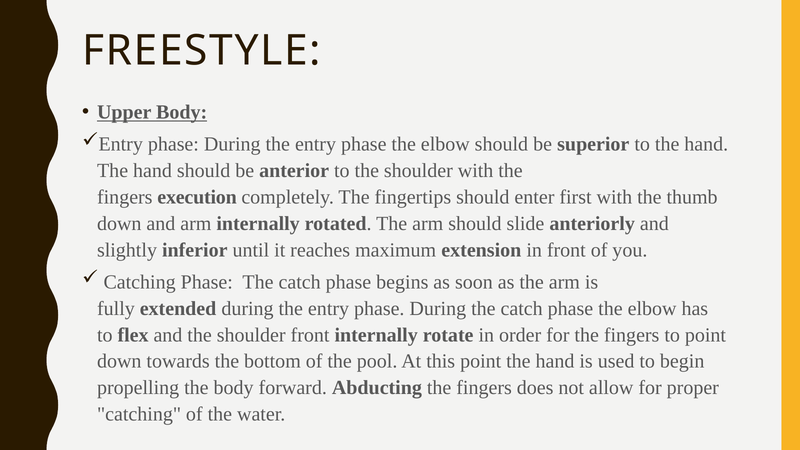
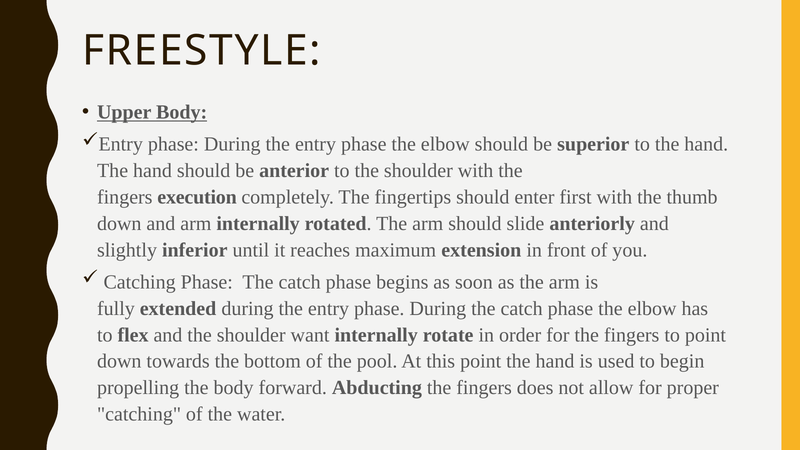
shoulder front: front -> want (310, 335)
